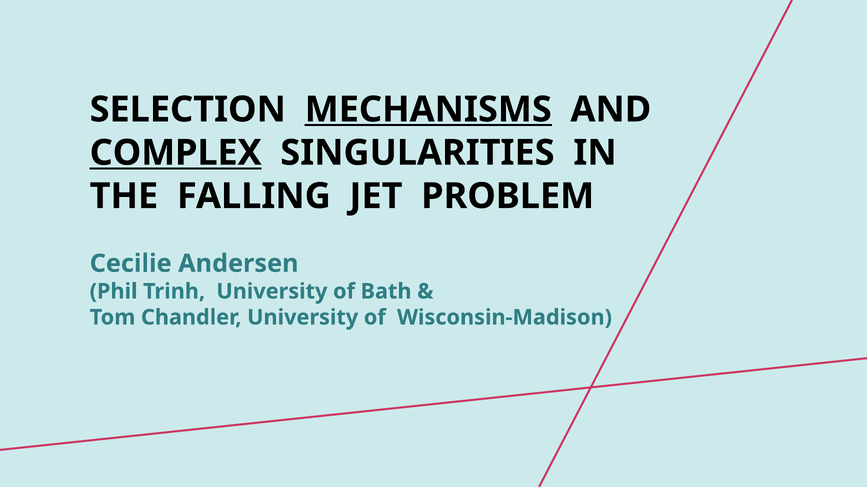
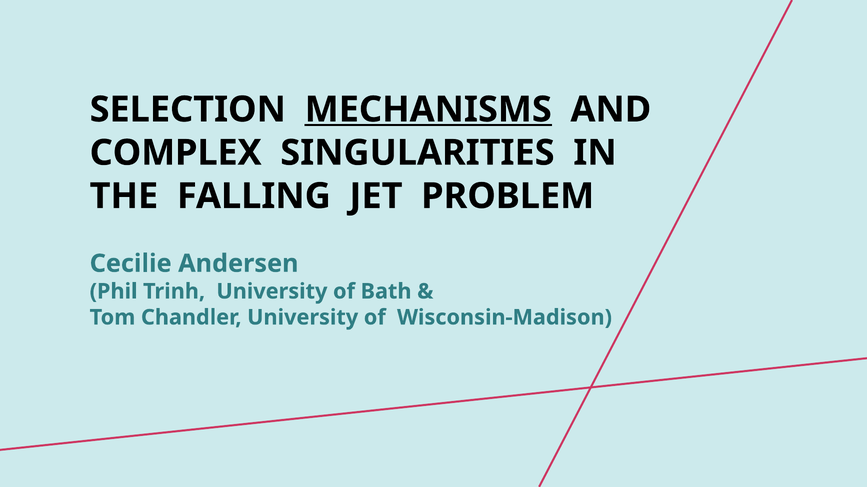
COMPLEX underline: present -> none (176, 153)
